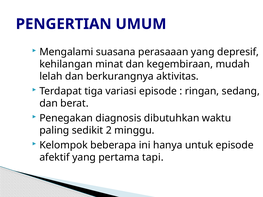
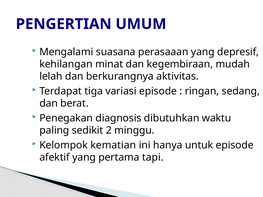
beberapa: beberapa -> kematian (113, 145)
